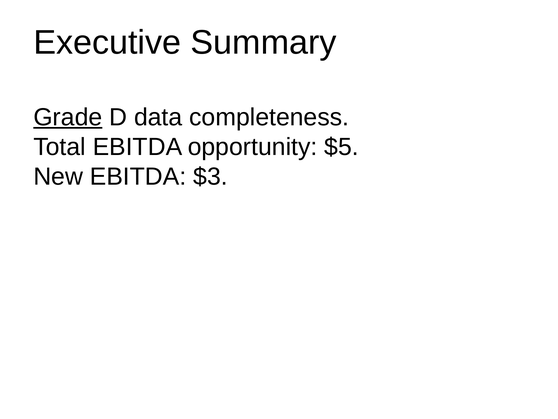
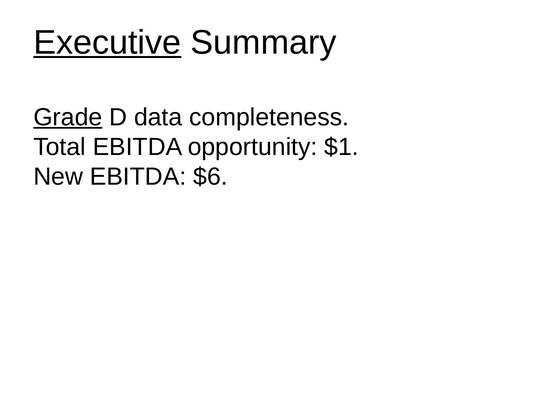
Executive underline: none -> present (107, 42)
$5: $5 -> $1 (341, 147)
$3: $3 -> $6 (211, 177)
